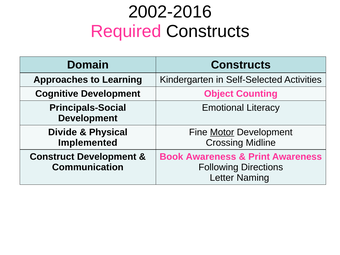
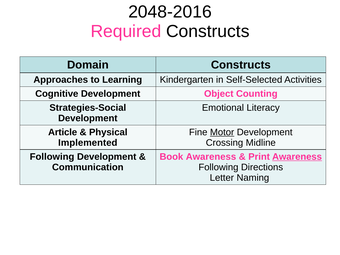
2002-2016: 2002-2016 -> 2048-2016 (170, 12)
Principals-Social: Principals-Social -> Strategies-Social (88, 108)
Divide: Divide -> Article (63, 132)
Construct: Construct -> Following (52, 157)
Awareness underline: none -> present (297, 157)
